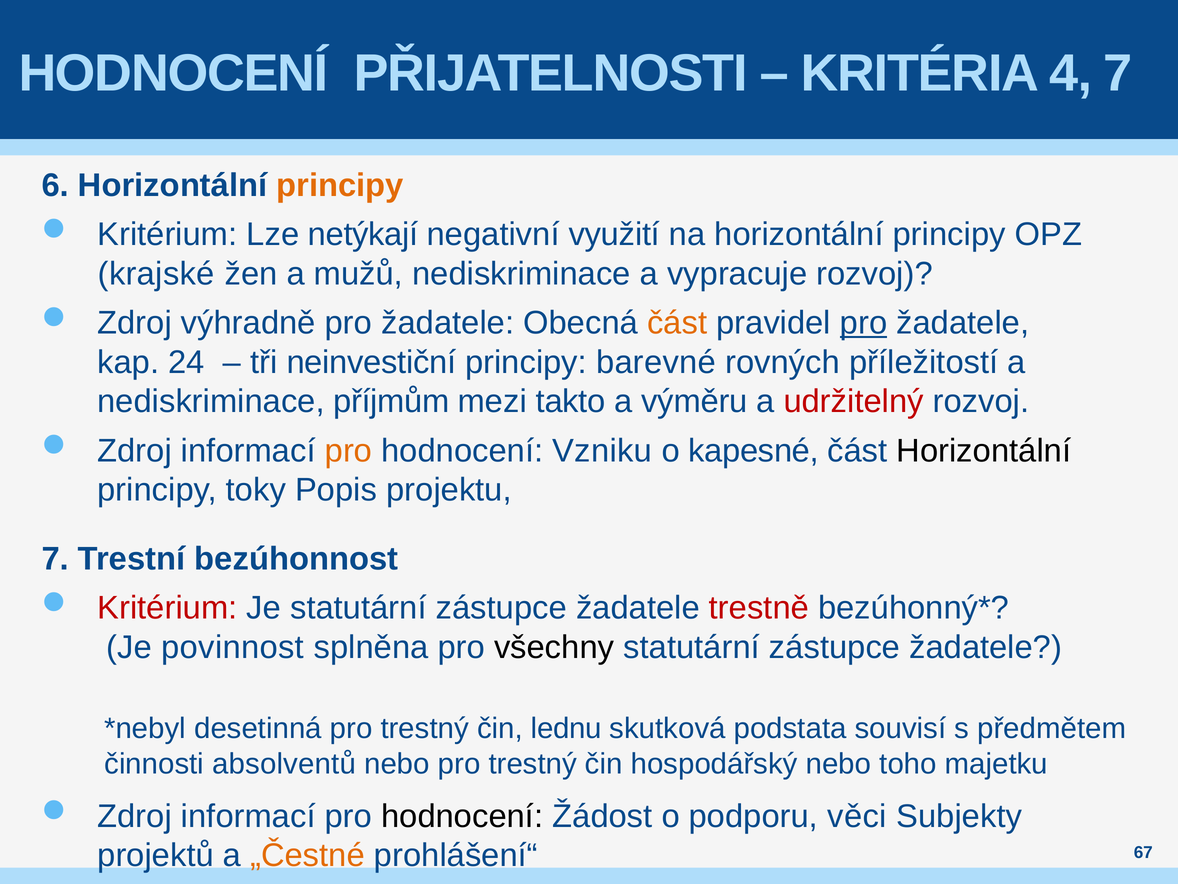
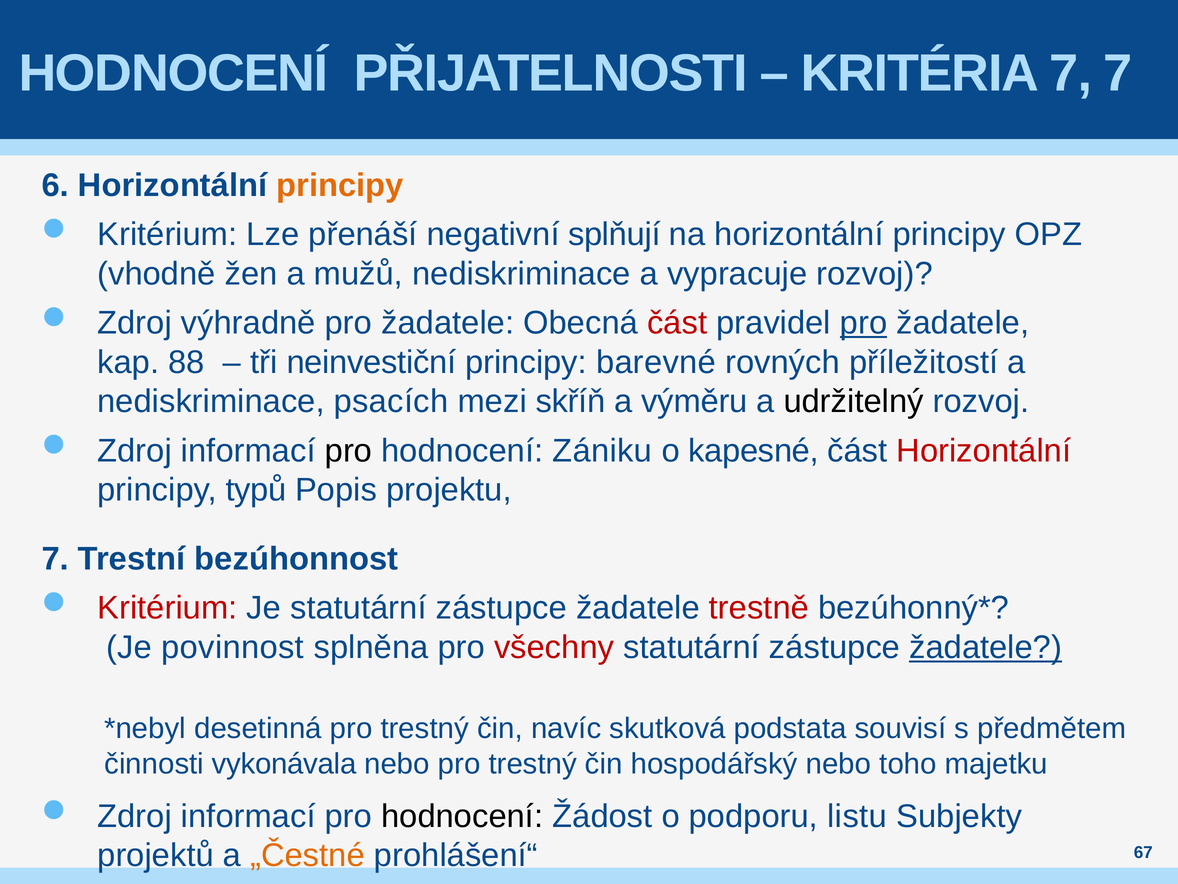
KRITÉRIA 4: 4 -> 7 (1071, 73)
netýkají: netýkají -> přenáší (363, 234)
využití: využití -> splňují (614, 234)
krajské: krajské -> vhodně (156, 274)
část colour: orange -> red (677, 323)
24: 24 -> 88 (186, 362)
příjmům: příjmům -> psacích (391, 401)
takto: takto -> skříň (571, 401)
udržitelný colour: red -> black (854, 401)
pro colour: orange -> black (348, 451)
Vzniku: Vzniku -> Zániku (602, 451)
Horizontální colour: black -> red (984, 451)
toky: toky -> typů (256, 490)
všechny colour: black -> red (554, 647)
žadatele underline: none -> present (986, 647)
lednu: lednu -> navíc (566, 728)
absolventů: absolventů -> vykonávala (284, 764)
věci: věci -> listu (857, 816)
